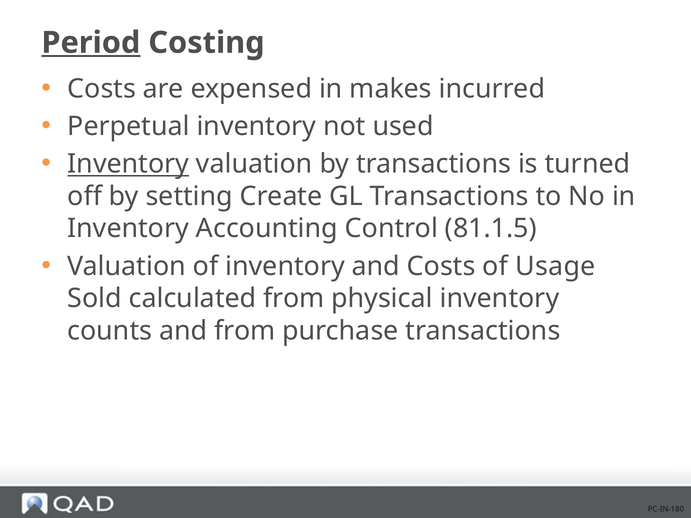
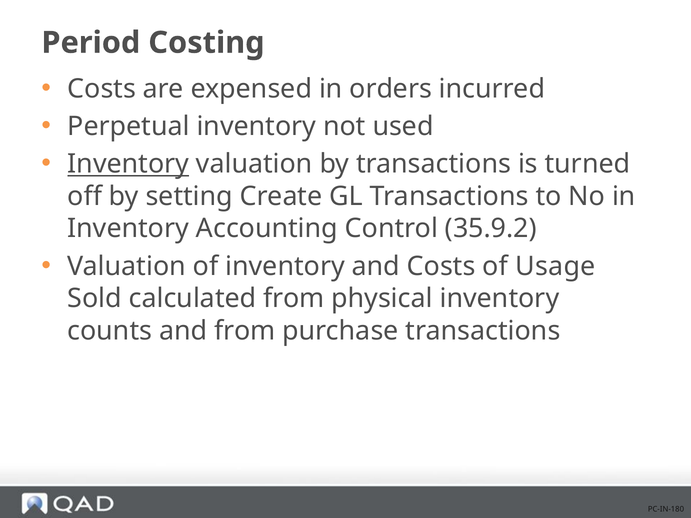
Period underline: present -> none (91, 43)
makes: makes -> orders (391, 89)
81.1.5: 81.1.5 -> 35.9.2 (491, 229)
